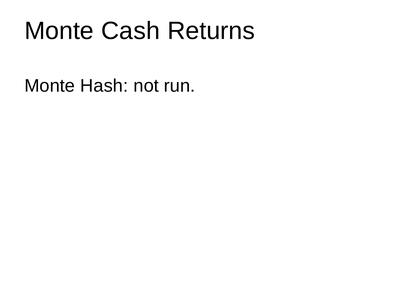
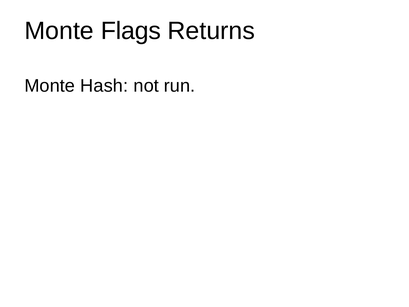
Cash: Cash -> Flags (131, 31)
